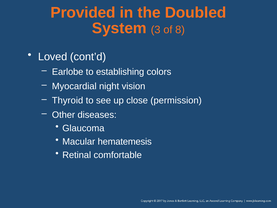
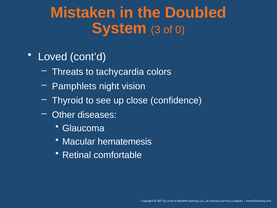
Provided: Provided -> Mistaken (83, 13)
8: 8 -> 0 (180, 30)
Earlobe: Earlobe -> Threats (68, 72)
establishing: establishing -> tachycardia (120, 72)
Myocardial: Myocardial -> Pamphlets (74, 86)
permission: permission -> confidence (176, 100)
